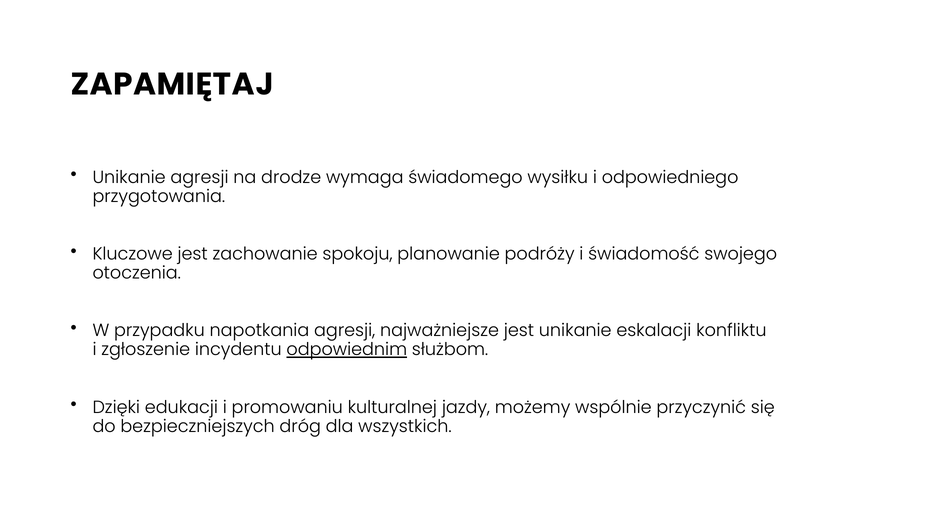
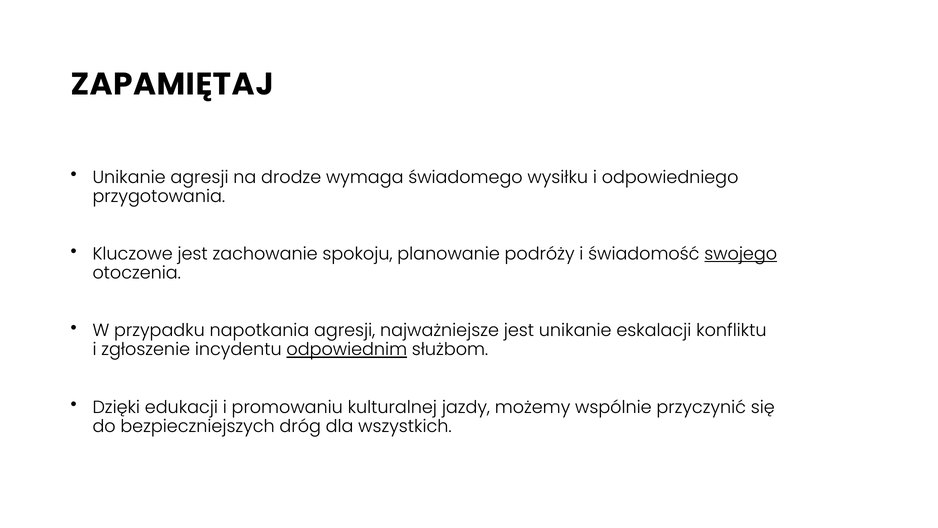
swojego underline: none -> present (741, 254)
